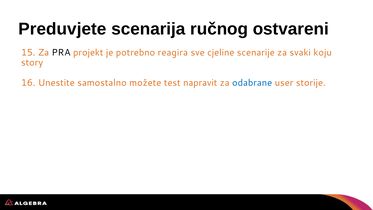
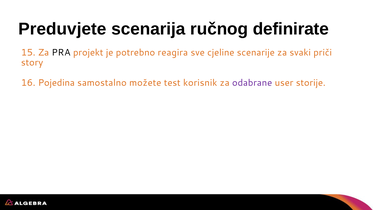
ostvareni: ostvareni -> definirate (291, 29)
koju: koju -> priči (323, 52)
Unestite: Unestite -> Pojedina (56, 83)
napravit: napravit -> korisnik (200, 83)
odabrane colour: blue -> purple (252, 83)
